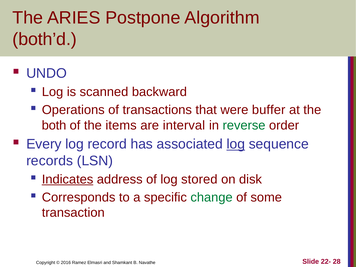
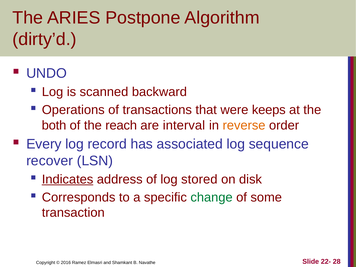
both’d: both’d -> dirty’d (45, 39)
buffer: buffer -> keeps (269, 110)
items: items -> reach (121, 125)
reverse colour: green -> orange (244, 125)
log underline: present -> none (236, 144)
records: records -> recover (50, 161)
